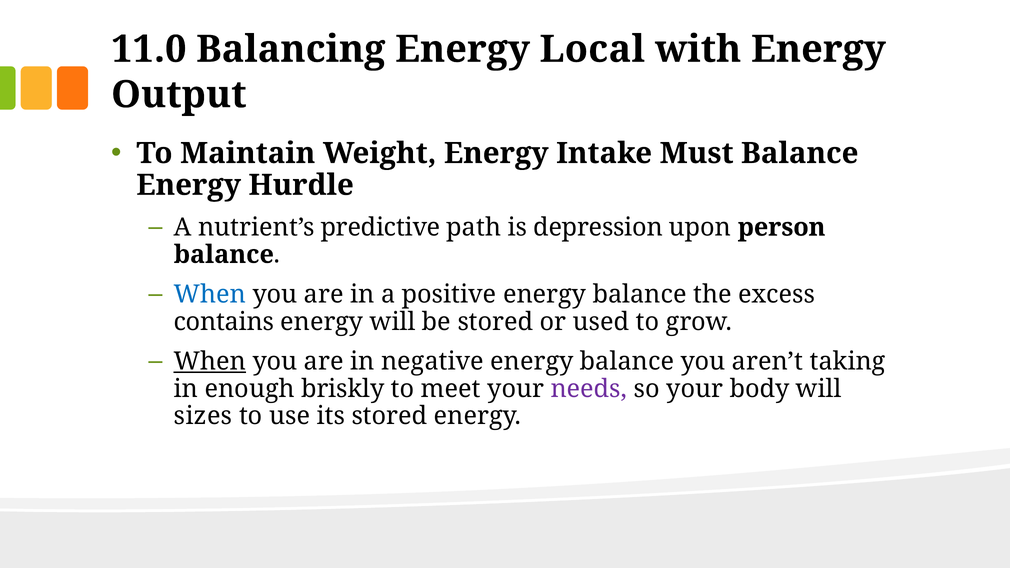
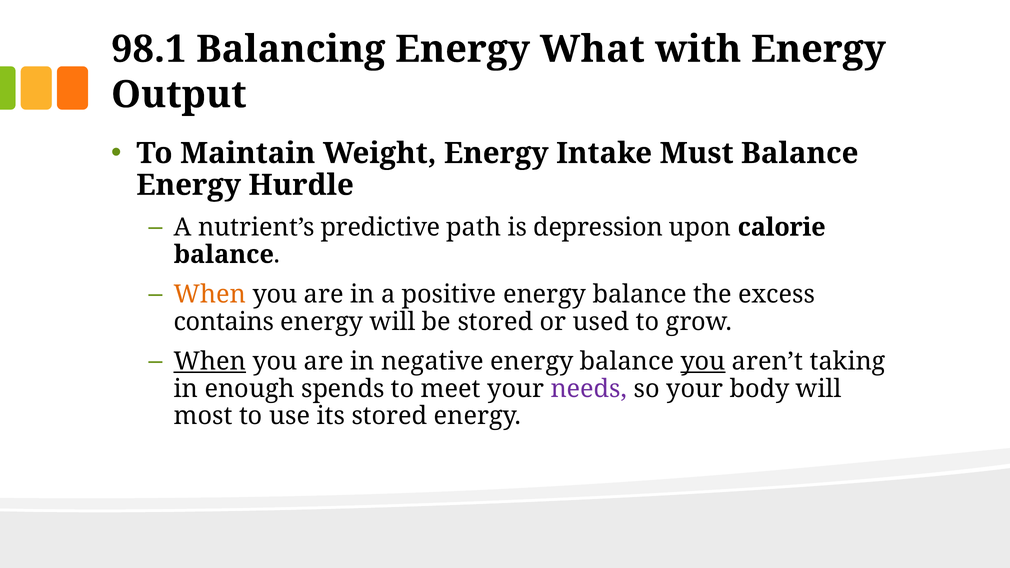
11.0: 11.0 -> 98.1 (149, 49)
Local: Local -> What (592, 49)
person: person -> calorie (782, 227)
When colour: blue -> orange (210, 295)
you underline: none -> present (703, 362)
briskly: briskly -> spends (343, 389)
sizes: sizes -> most (203, 416)
